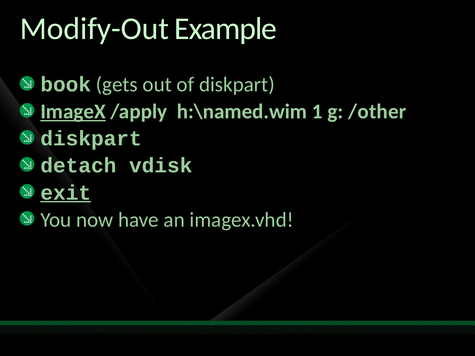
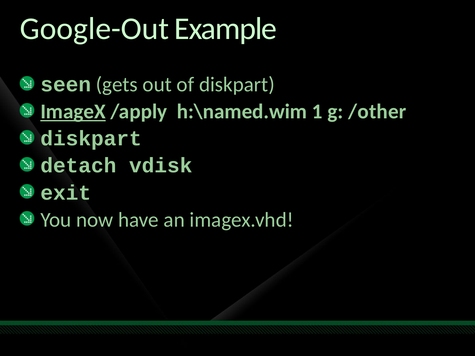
Modify-Out: Modify-Out -> Google-Out (94, 29)
book: book -> seen (66, 85)
exit underline: present -> none (66, 193)
